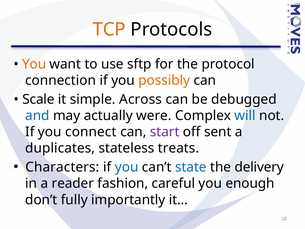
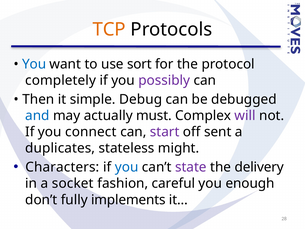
You colour: orange -> blue (34, 64)
sftp: sftp -> sort (139, 64)
connection: connection -> completely (61, 80)
possibly colour: orange -> purple (164, 80)
Scale: Scale -> Then (38, 99)
Across: Across -> Debug (141, 99)
were: were -> must (154, 116)
will colour: blue -> purple (245, 116)
treats: treats -> might (179, 148)
state colour: blue -> purple (191, 167)
reader: reader -> socket (73, 183)
importantly: importantly -> implements (128, 200)
